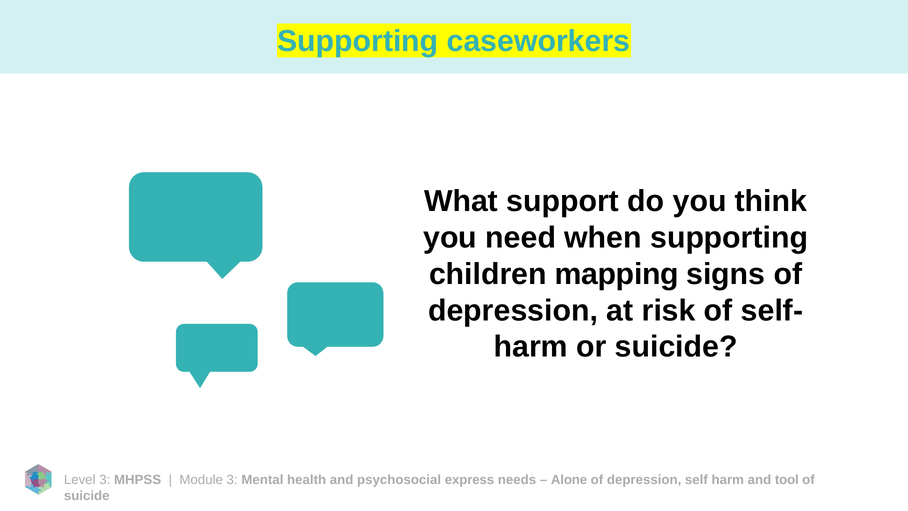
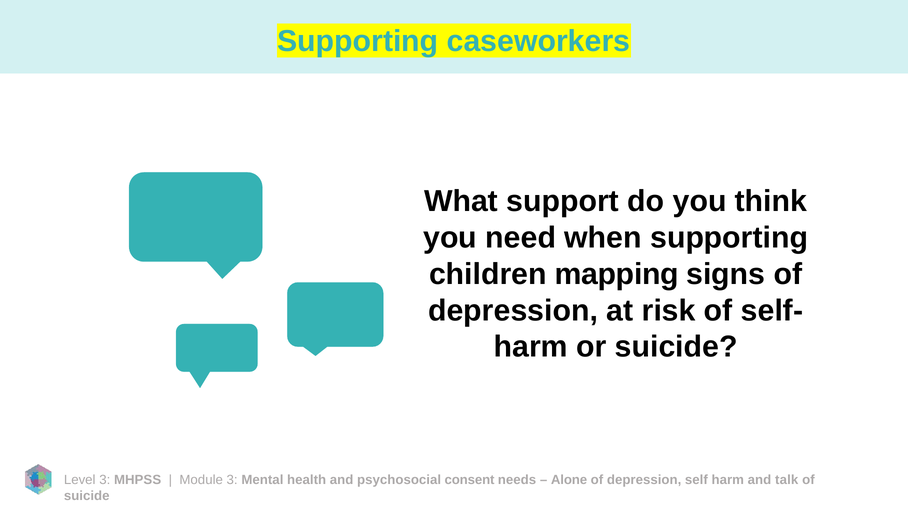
express: express -> consent (470, 480)
tool: tool -> talk (787, 480)
